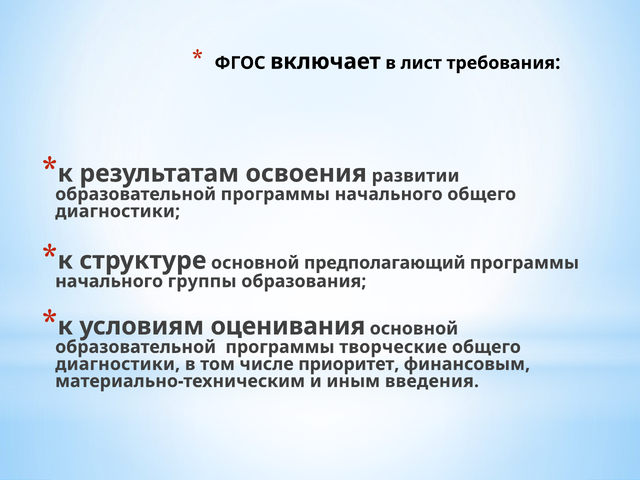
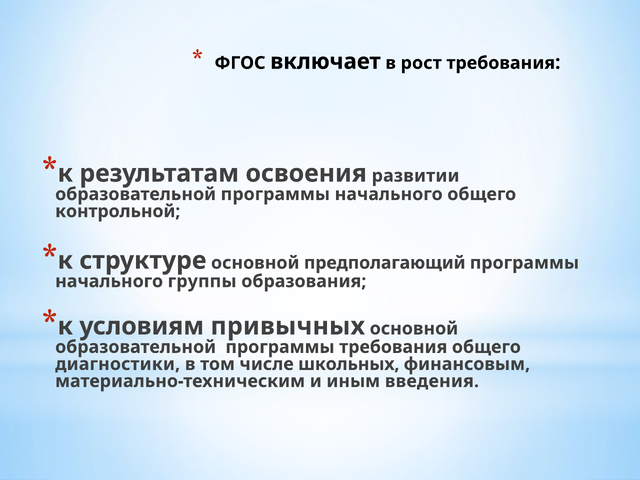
лист: лист -> рост (421, 63)
диагностики: диагностики -> контрольной (118, 211)
оценивания: оценивания -> привычных (288, 326)
программы творческие: творческие -> требования (393, 347)
приоритет: приоритет -> школьных (349, 364)
